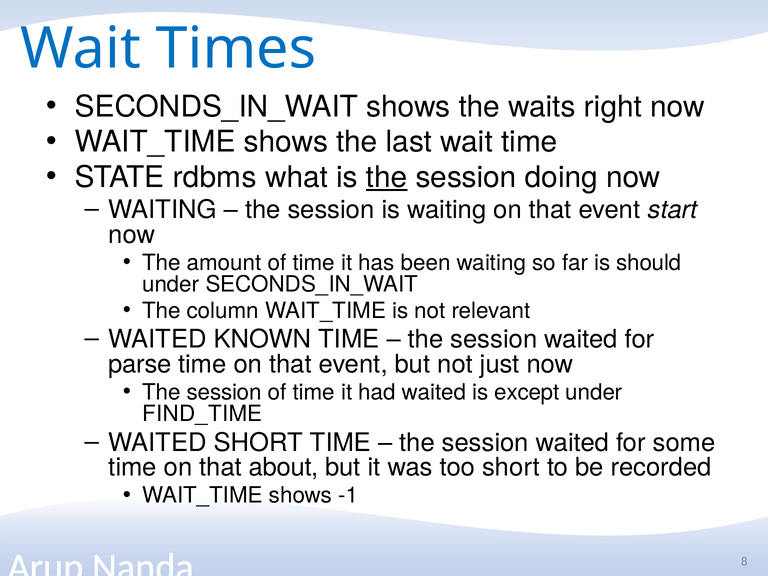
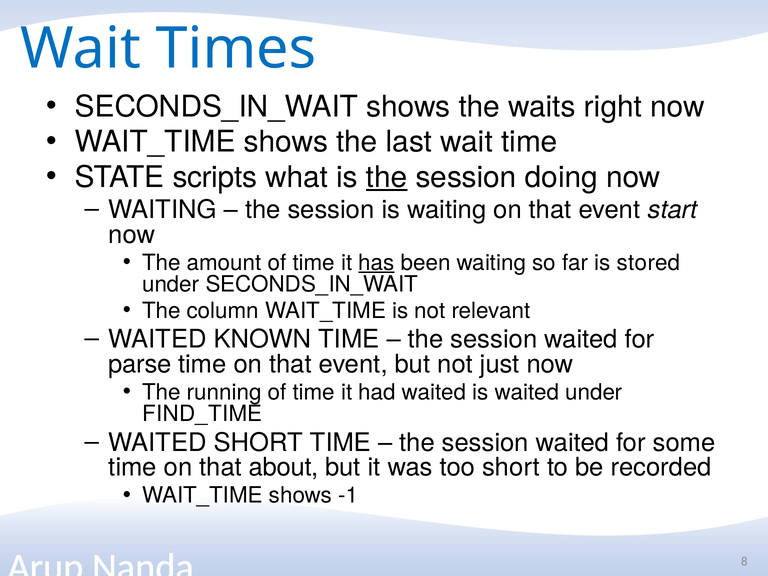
rdbms: rdbms -> scripts (215, 177)
has underline: none -> present (376, 263)
should: should -> stored (649, 263)
session: session -> running (224, 392)
is except: except -> waited (527, 392)
